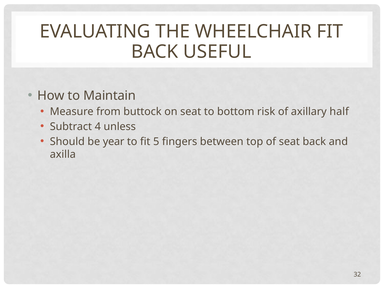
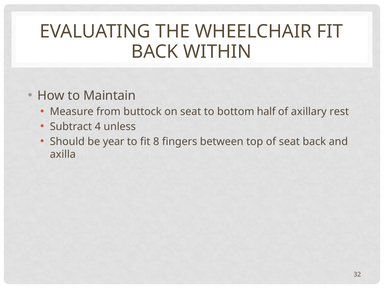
USEFUL: USEFUL -> WITHIN (217, 52)
risk: risk -> half (266, 112)
half: half -> rest (339, 112)
5: 5 -> 8 (156, 141)
